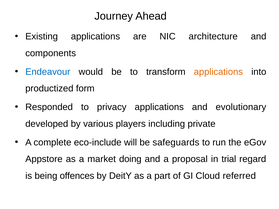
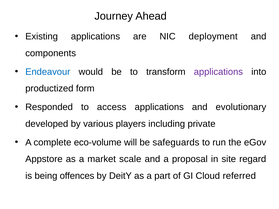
architecture: architecture -> deployment (213, 37)
applications colour: orange -> purple (218, 72)
privacy: privacy -> access (112, 107)
eco-include: eco-include -> eco-volume (98, 143)
doing: doing -> scale (130, 159)
trial: trial -> site (229, 159)
